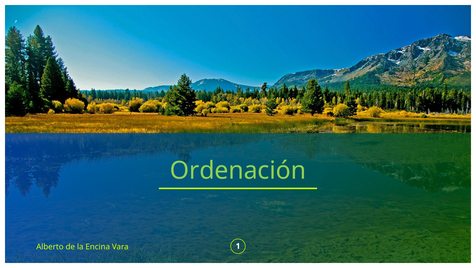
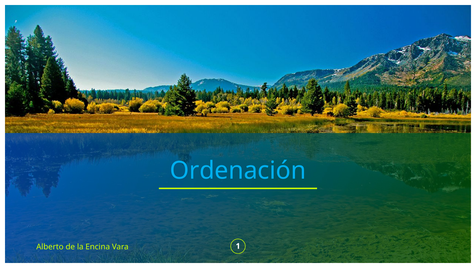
Ordenación colour: light green -> light blue (238, 171)
